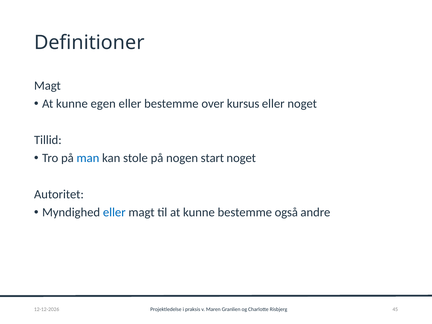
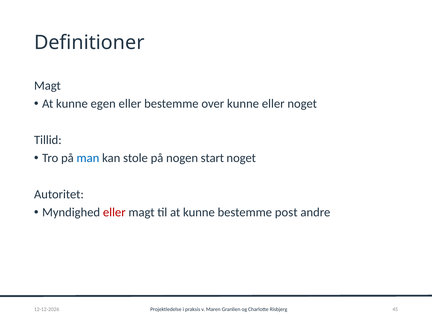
over kursus: kursus -> kunne (243, 104)
eller colour: blue -> red (114, 212)
også: også -> post (286, 212)
